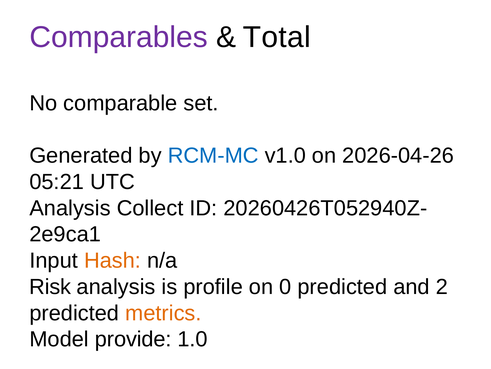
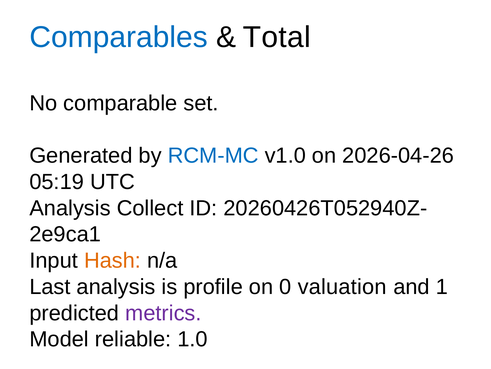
Comparables colour: purple -> blue (119, 37)
05:21: 05:21 -> 05:19 (57, 182)
Risk: Risk -> Last (50, 286)
0 predicted: predicted -> valuation (342, 286)
2: 2 -> 1 (442, 286)
metrics colour: orange -> purple (163, 313)
provide: provide -> reliable (133, 339)
